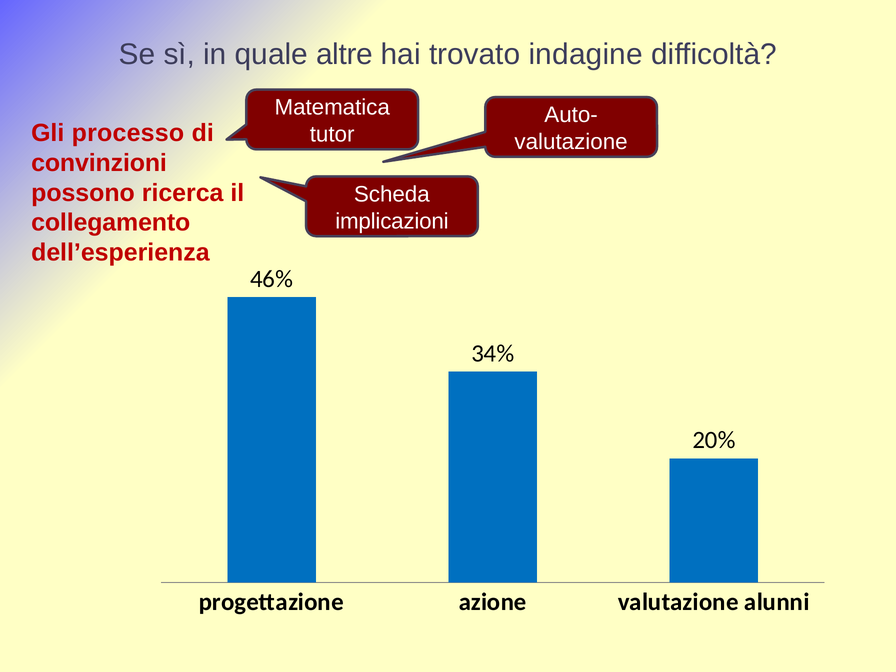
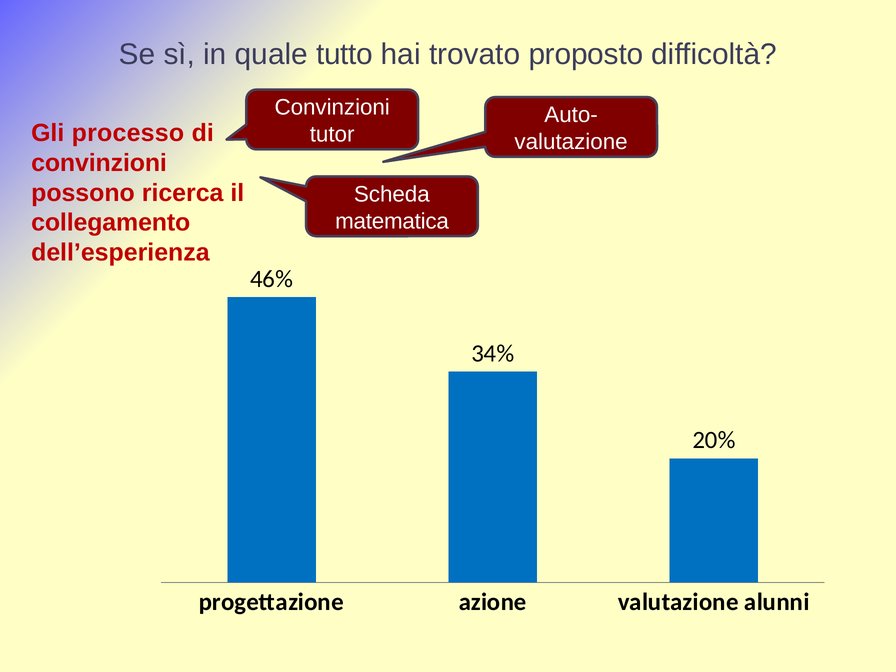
altre: altre -> tutto (345, 54)
indagine: indagine -> proposto (586, 54)
Matematica: Matematica -> Convinzioni (332, 108)
implicazioni: implicazioni -> matematica (392, 221)
